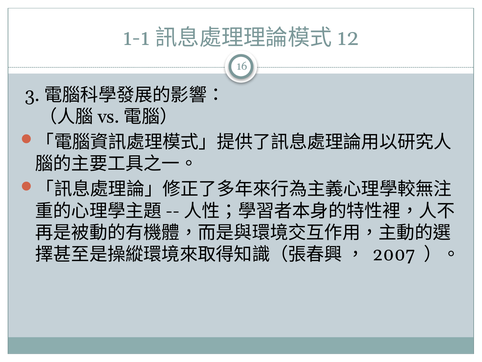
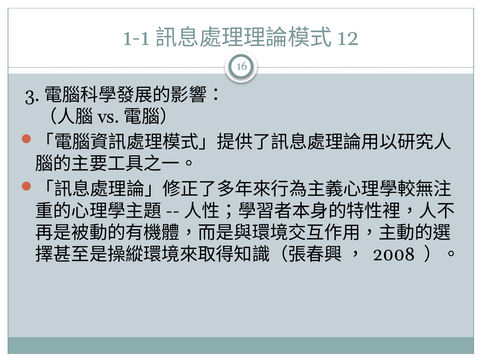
2007: 2007 -> 2008 (394, 254)
